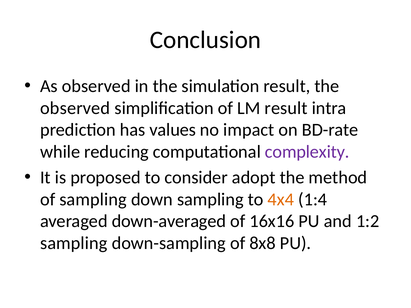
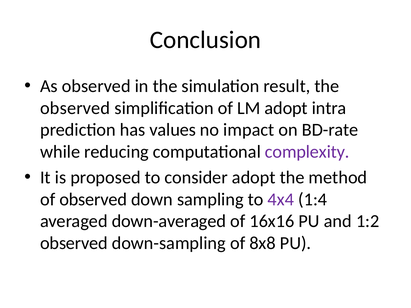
LM result: result -> adopt (286, 108)
of sampling: sampling -> observed (93, 200)
4x4 colour: orange -> purple (281, 200)
sampling: sampling -> observed (74, 243)
